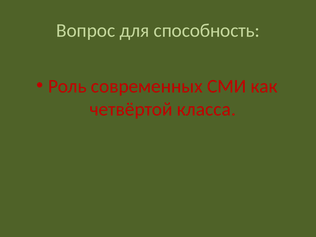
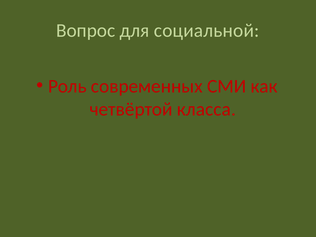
способность: способность -> социальной (207, 31)
